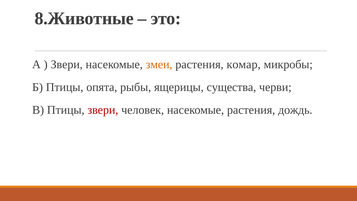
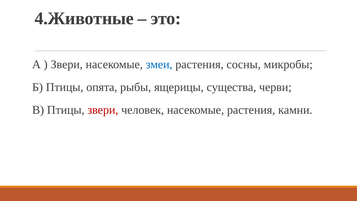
8.Животные: 8.Животные -> 4.Животные (84, 19)
змеи colour: orange -> blue (159, 64)
комар: комар -> сосны (244, 64)
дождь: дождь -> камни (295, 110)
